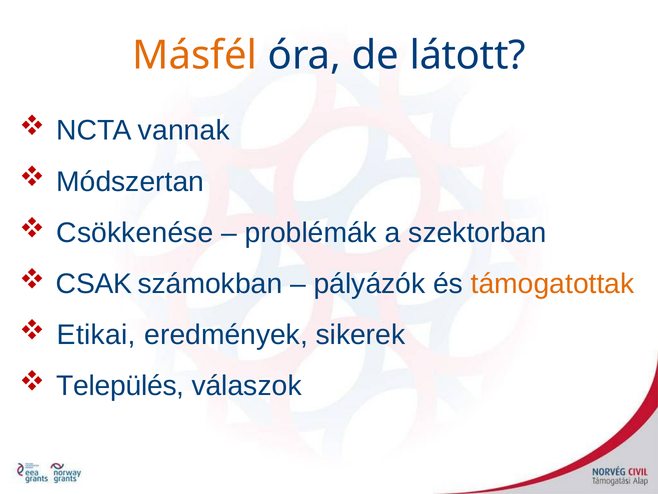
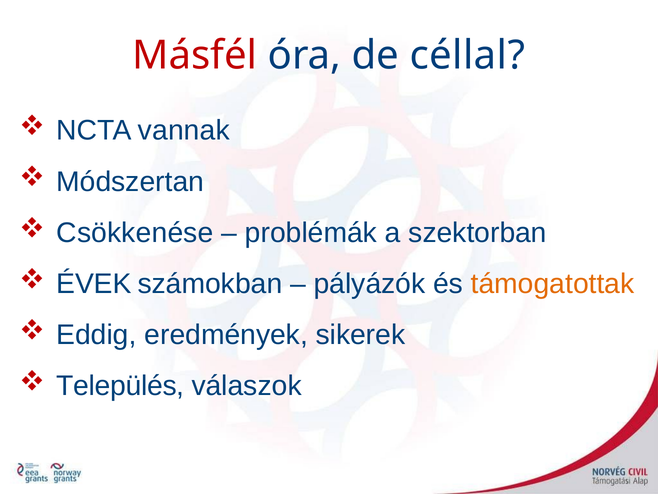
Másfél colour: orange -> red (195, 55)
látott: látott -> céllal (467, 55)
CSAK: CSAK -> ÉVEK (94, 284)
Etikai: Etikai -> Eddig (96, 335)
